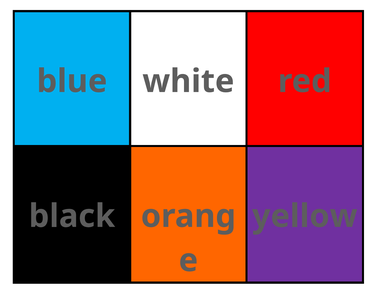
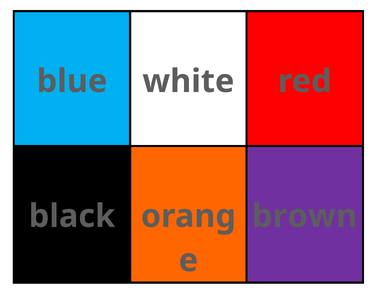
yellow: yellow -> brown (305, 216)
